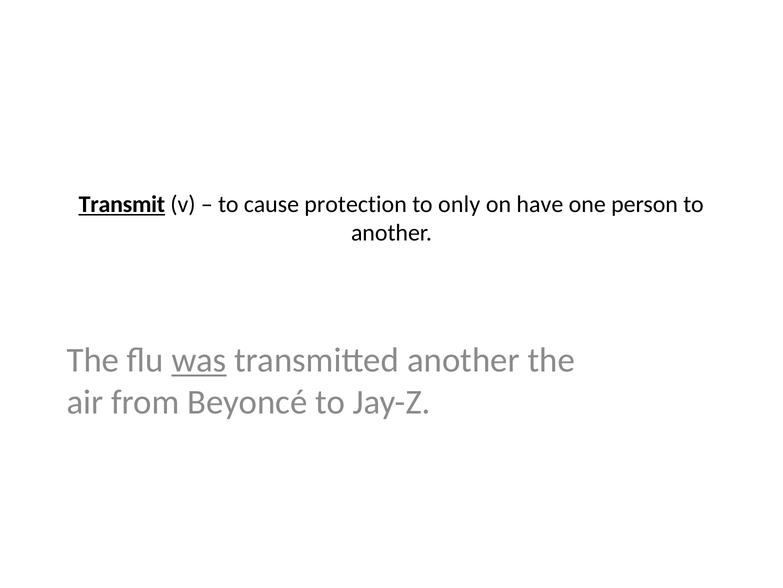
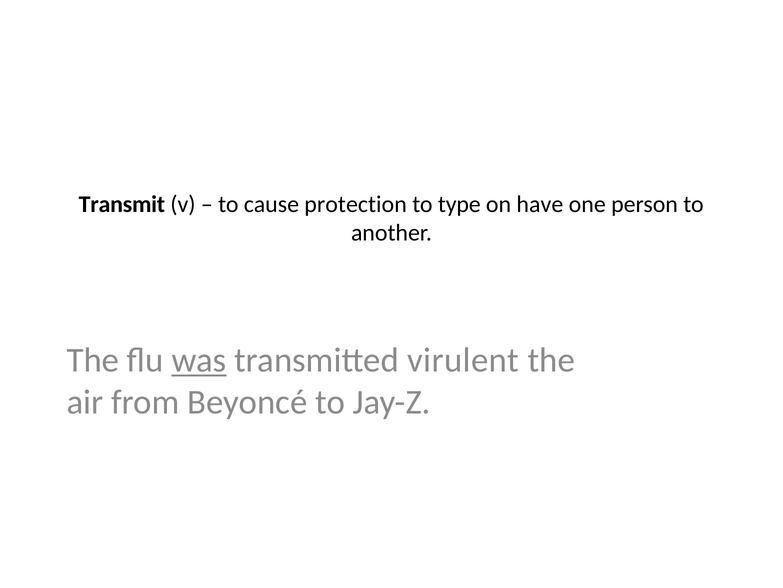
Transmit underline: present -> none (122, 204)
only: only -> type (459, 204)
transmitted another: another -> virulent (463, 360)
